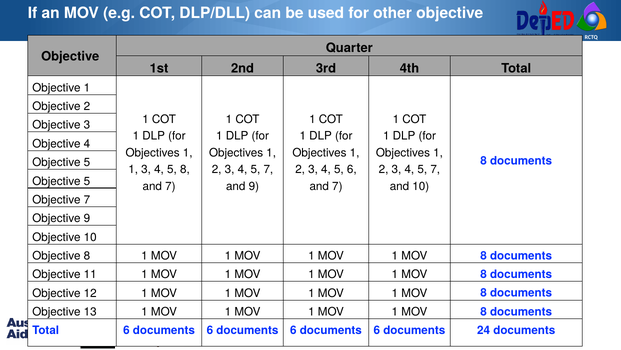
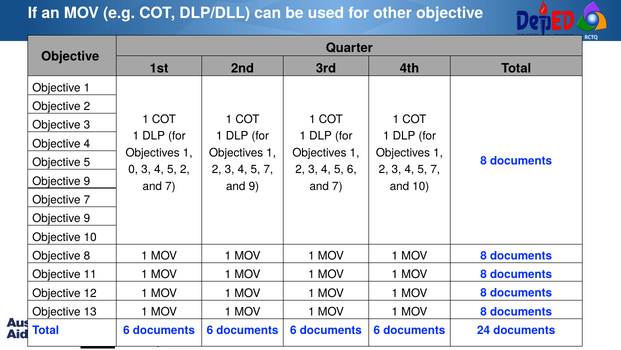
1: 1 -> 0 (133, 169)
5 8: 8 -> 2 (185, 169)
5: 5 -> 9 (87, 181)
